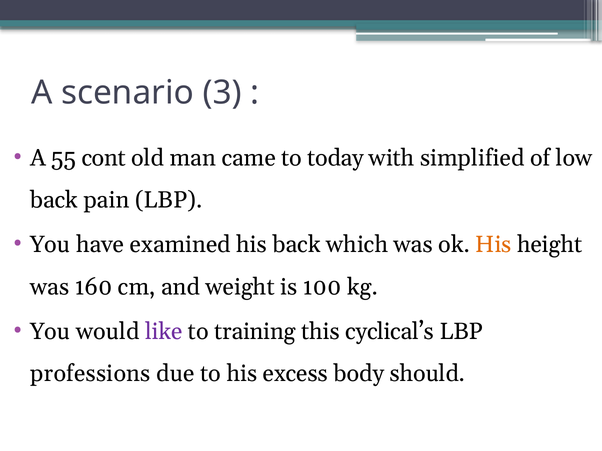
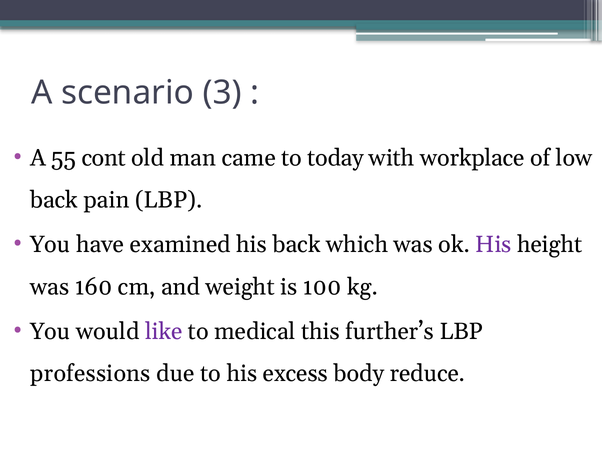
simplified: simplified -> workplace (472, 158)
His colour: orange -> purple (494, 245)
training: training -> medical (255, 332)
cyclical’s: cyclical’s -> further’s (390, 332)
should: should -> reduce (427, 374)
